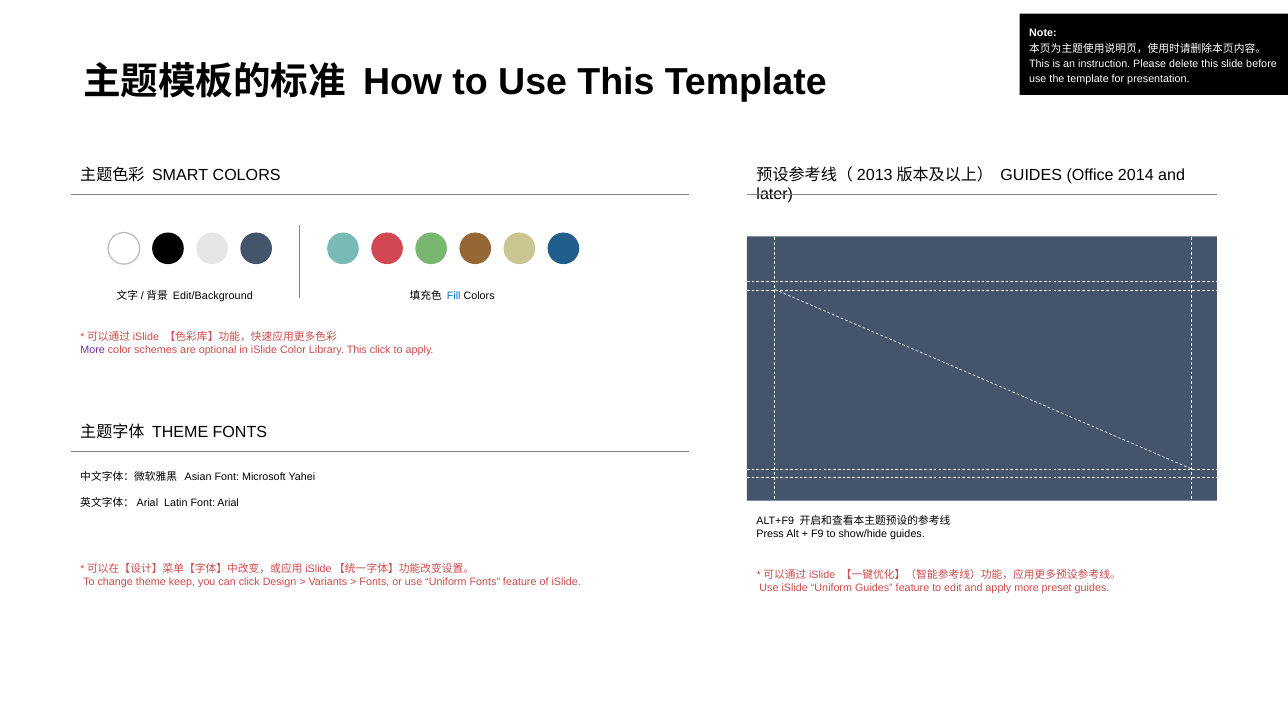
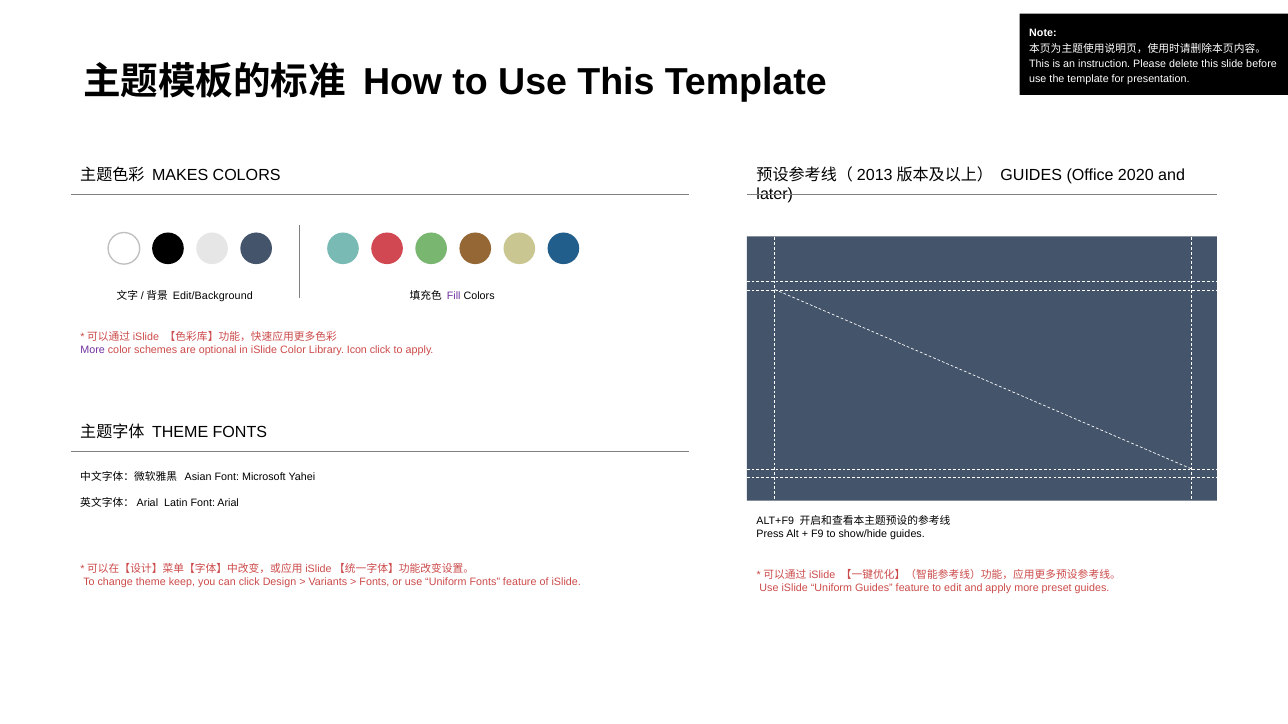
2014: 2014 -> 2020 (1136, 175)
SMART: SMART -> MAKES (180, 175)
Fill colour: blue -> purple (454, 296)
Library This: This -> Icon (357, 350)
